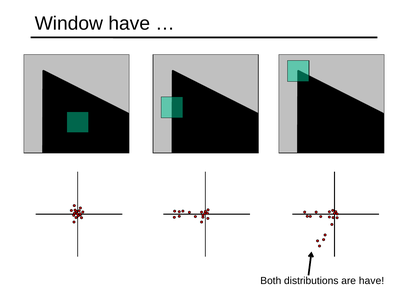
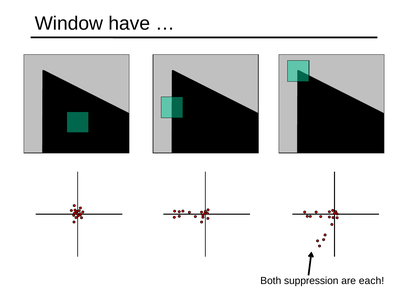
distributions: distributions -> suppression (311, 281)
are have: have -> each (372, 281)
